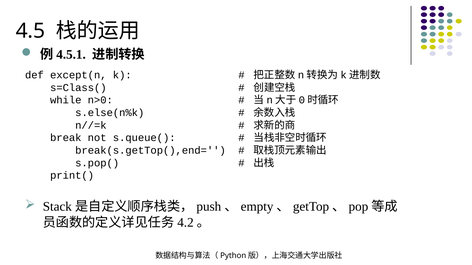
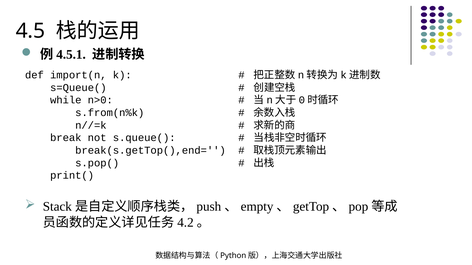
except(n: except(n -> import(n (78, 75)
s=Class(: s=Class( -> s=Queue( (78, 88)
s.else(n%k: s.else(n%k -> s.from(n%k (110, 113)
